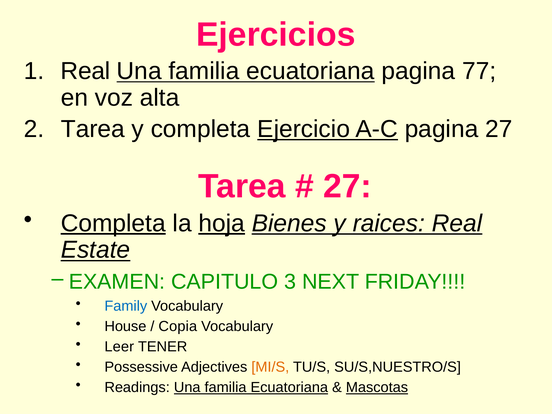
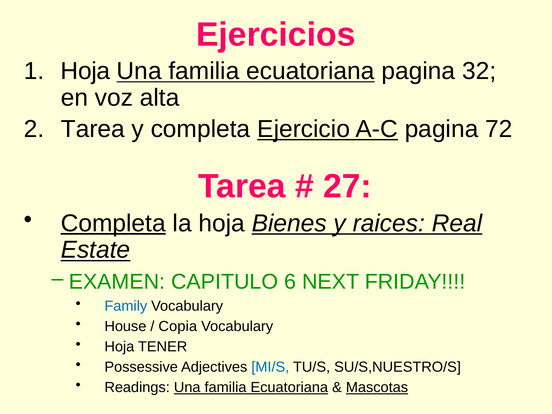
Real: Real -> Hoja (85, 71)
77: 77 -> 32 (479, 71)
pagina 27: 27 -> 72 (499, 129)
hoja underline: present -> none (222, 223)
3: 3 -> 6 (290, 282)
Leer: Leer -> Hoja (119, 347)
MI/S colour: orange -> blue (270, 367)
